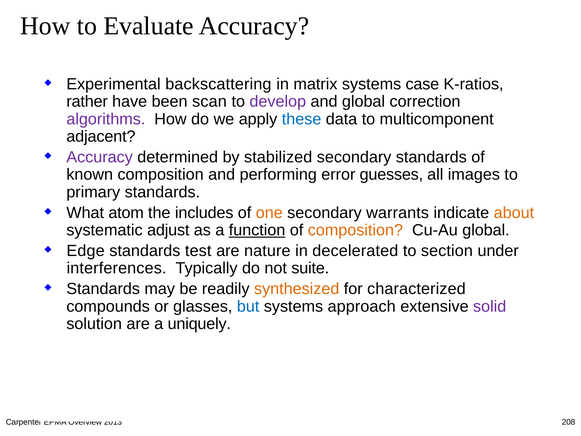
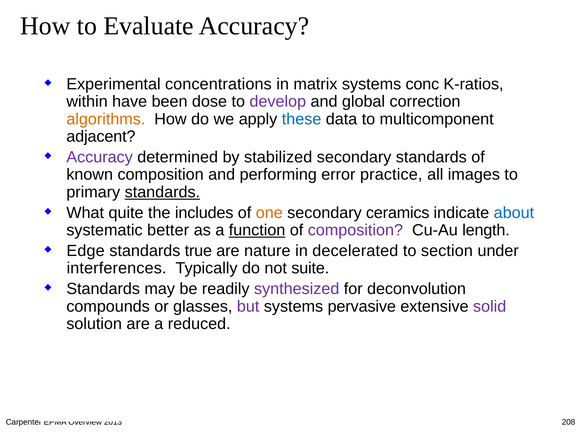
backscattering: backscattering -> concentrations (218, 84)
case: case -> conc (422, 84)
rather: rather -> within (87, 102)
scan: scan -> dose (210, 102)
algorithms colour: purple -> orange (106, 119)
guesses: guesses -> practice (391, 175)
standards underline: none -> present (162, 192)
atom: atom -> quite (126, 213)
warrants: warrants -> ceramics (398, 213)
about colour: orange -> blue (514, 213)
adjust: adjust -> better (168, 230)
composition colour: orange -> purple (355, 230)
Cu-Au global: global -> length (486, 230)
test: test -> true (198, 251)
synthesized colour: orange -> purple (297, 289)
characterized: characterized -> deconvolution (417, 289)
but colour: blue -> purple (248, 306)
approach: approach -> pervasive (362, 306)
uniquely: uniquely -> reduced (199, 324)
